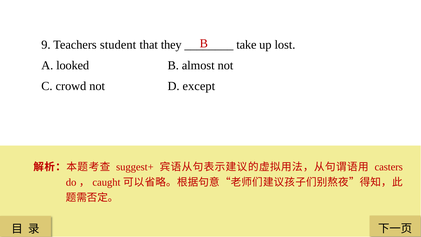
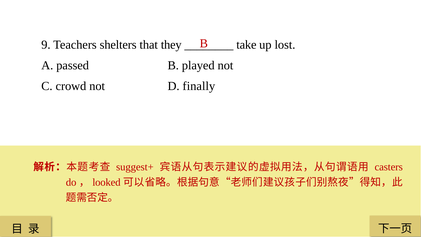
student: student -> shelters (118, 45)
looked: looked -> passed (73, 65)
almost: almost -> played (198, 65)
except: except -> finally (199, 86)
caught: caught -> looked (106, 182)
